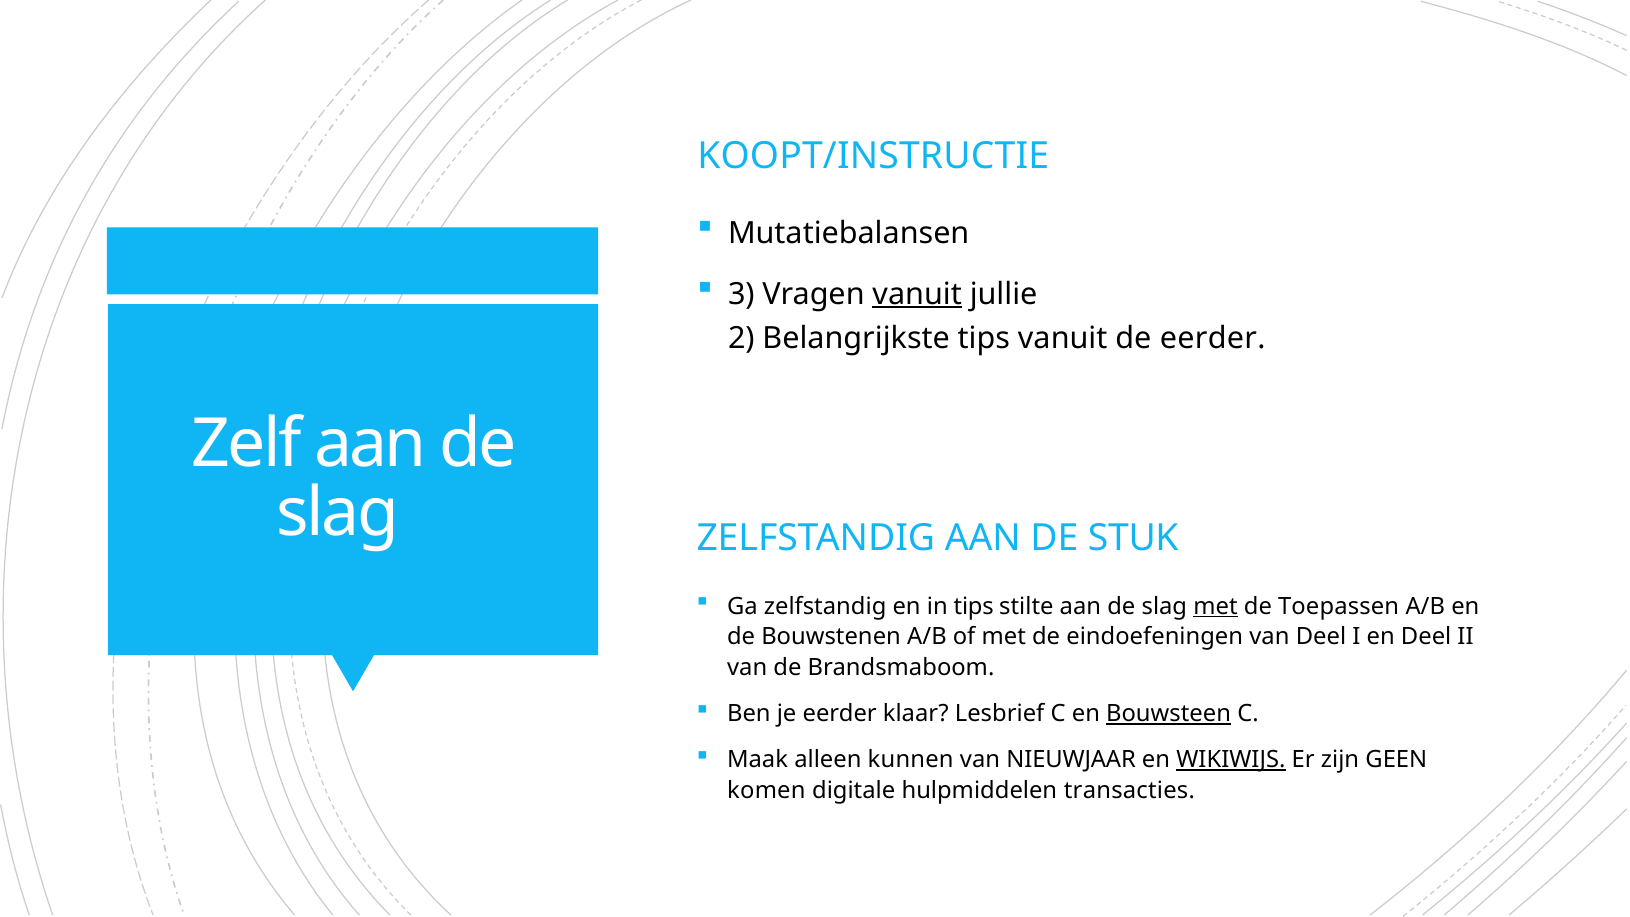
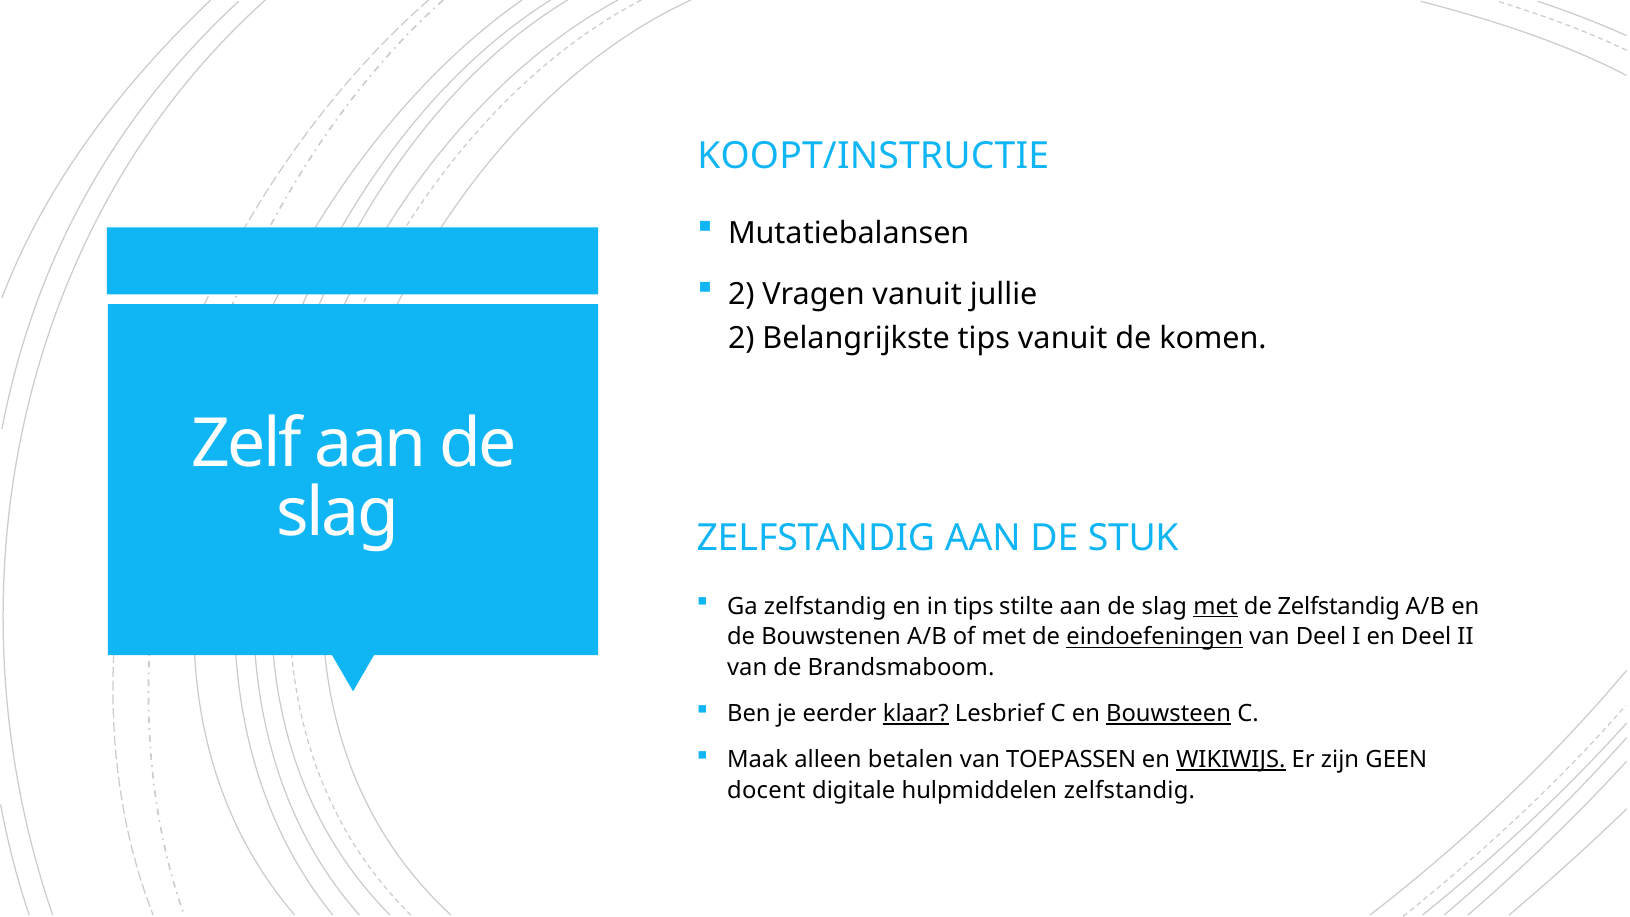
3: 3 -> 2 (741, 294)
vanuit underline: present -> none (917, 294)
de eerder: eerder -> komen (1213, 338)
de Toepassen: Toepassen -> Zelfstandig (1339, 606)
eindoefeningen underline: none -> present (1155, 637)
klaar underline: none -> present (916, 714)
kunnen: kunnen -> betalen (911, 760)
NIEUWJAAR: NIEUWJAAR -> TOEPASSEN (1071, 760)
komen: komen -> docent (766, 791)
hulpmiddelen transacties: transacties -> zelfstandig (1129, 791)
